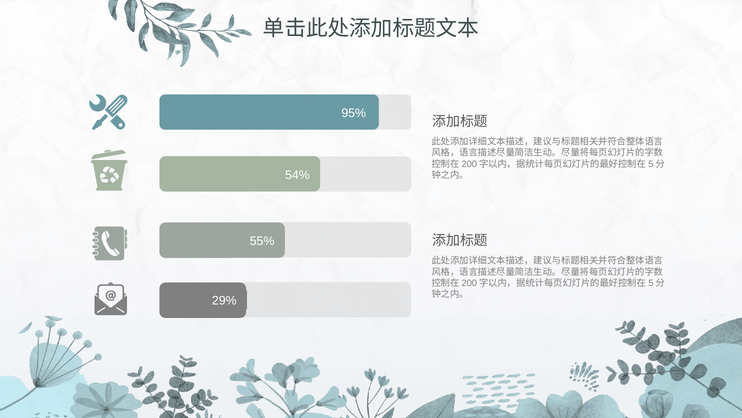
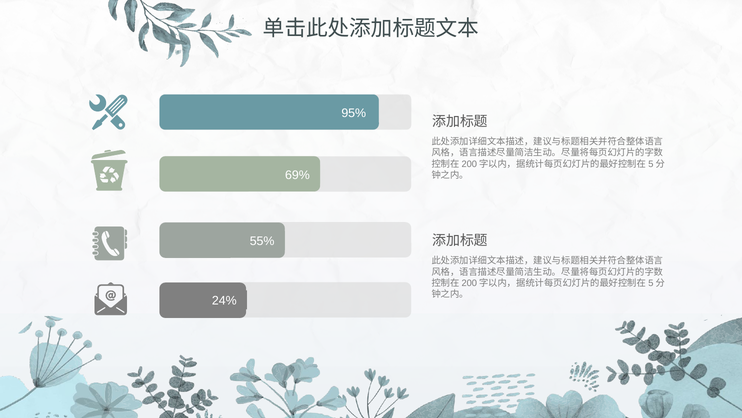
54%: 54% -> 69% (297, 175)
29%: 29% -> 24% (224, 300)
